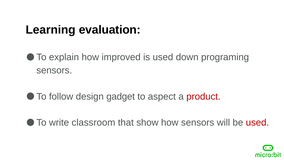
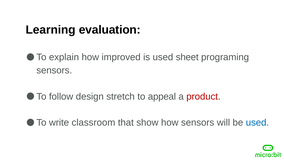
down: down -> sheet (187, 57)
gadget: gadget -> stretch (121, 96)
aspect: aspect -> appeal (162, 96)
used colour: red -> blue (257, 122)
